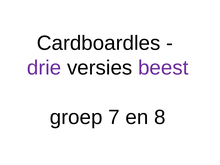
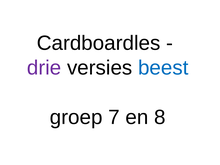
beest colour: purple -> blue (163, 68)
